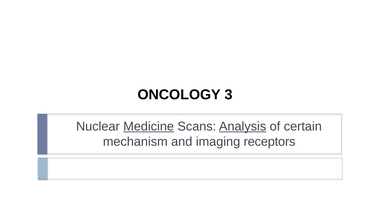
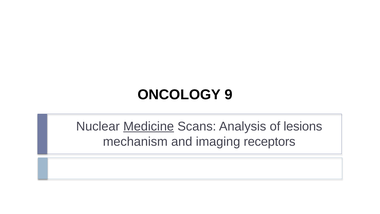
3: 3 -> 9 (229, 95)
Analysis underline: present -> none (243, 126)
certain: certain -> lesions (303, 126)
